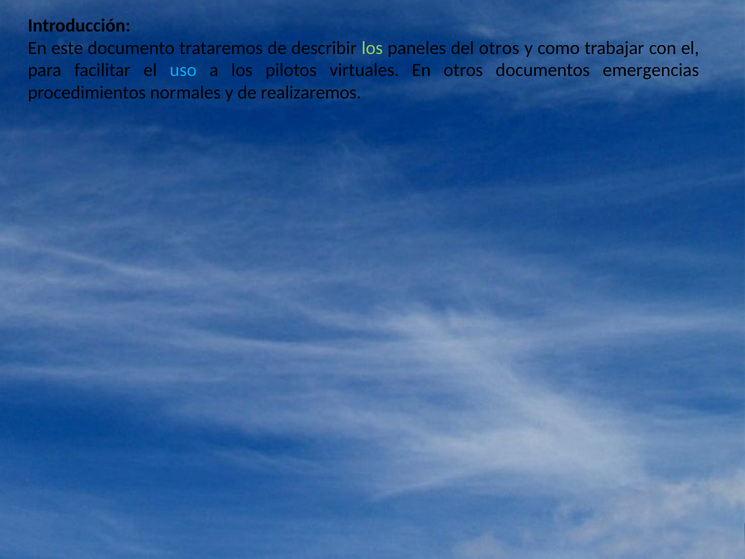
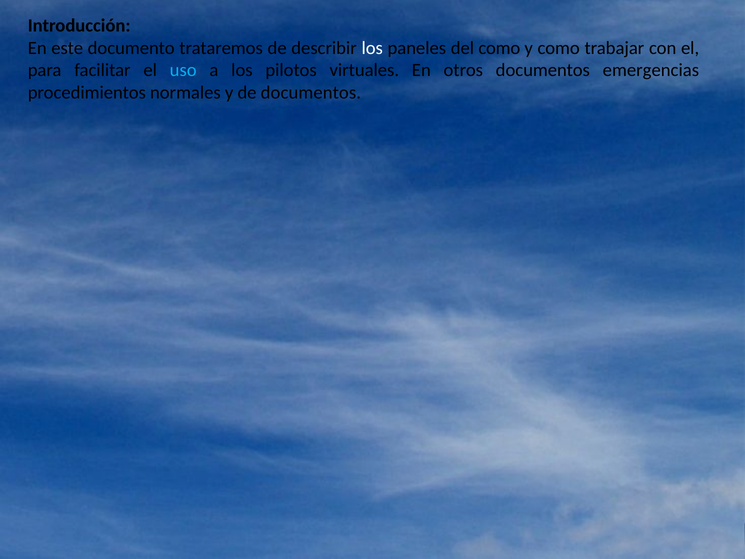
los colour: light green -> white (372, 48)
del otros: otros -> como (499, 48)
de realizaremos: realizaremos -> documentos (311, 93)
